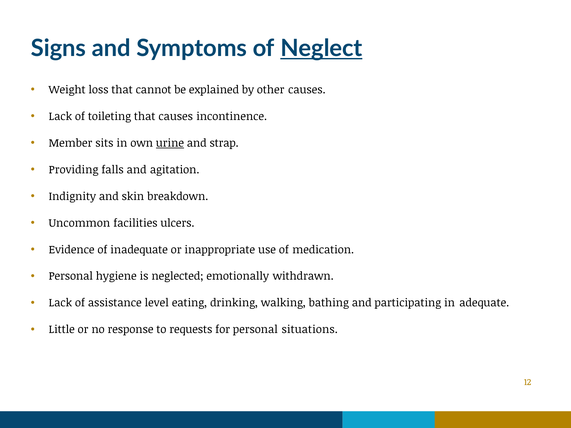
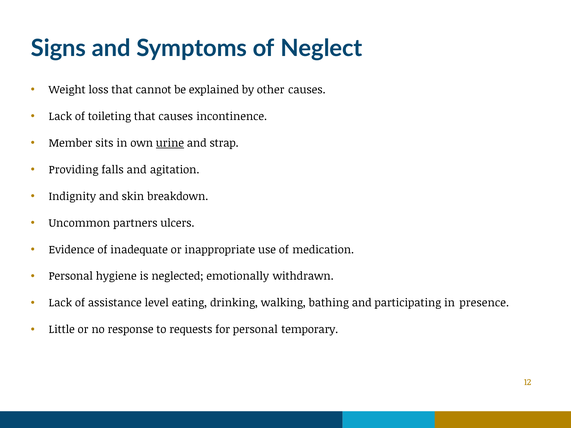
Neglect underline: present -> none (321, 48)
facilities: facilities -> partners (135, 223)
adequate: adequate -> presence (484, 303)
situations: situations -> temporary (310, 330)
